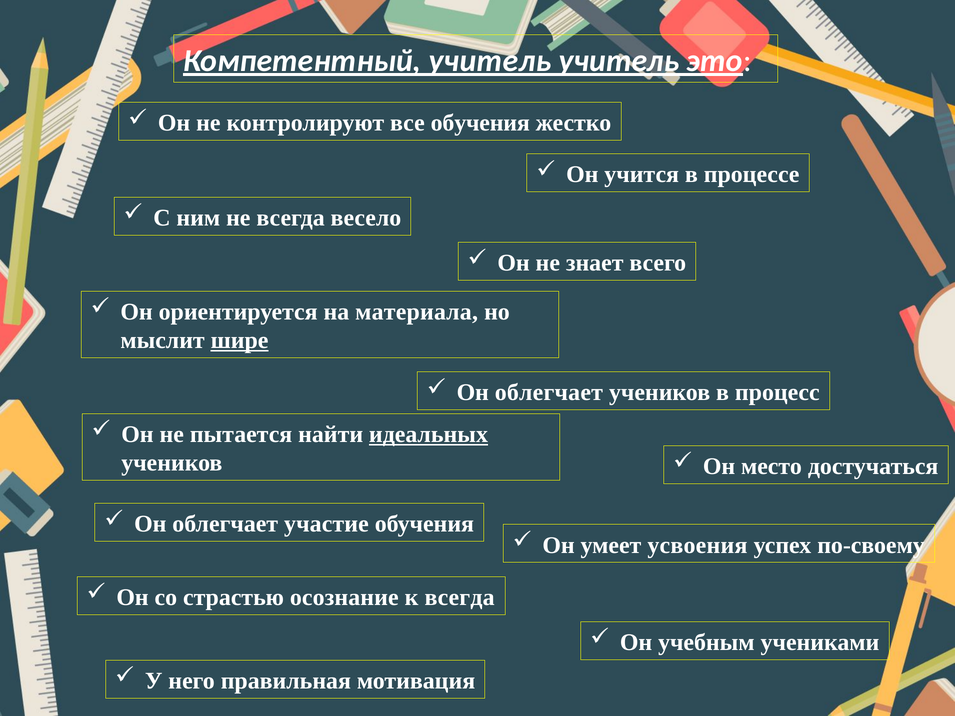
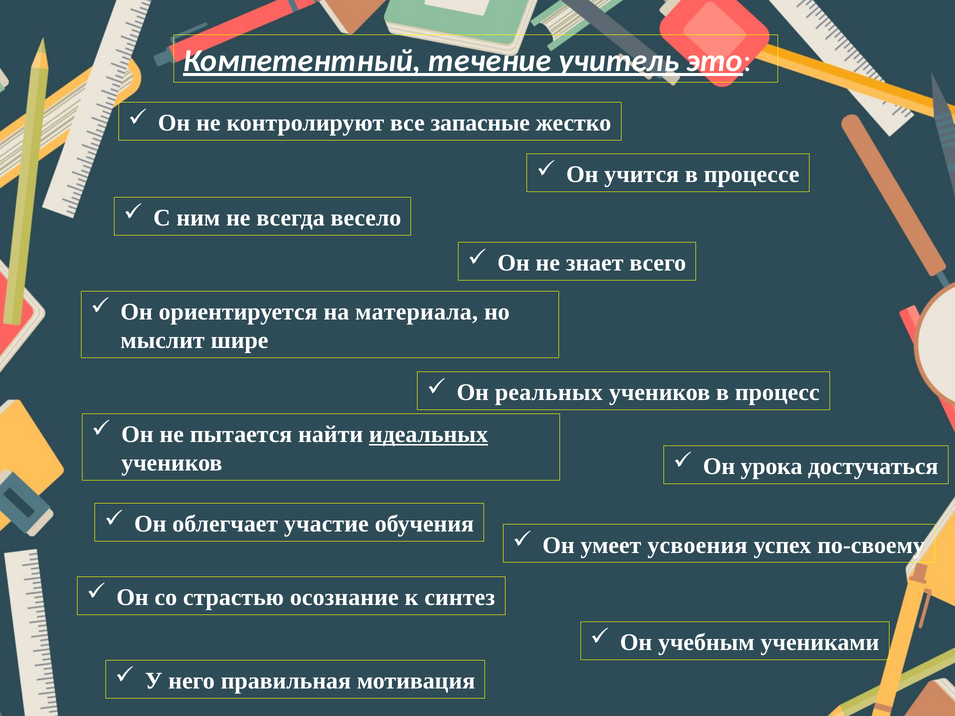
Компетентный учитель: учитель -> течение (490, 61)
все обучения: обучения -> запасные (480, 123)
шире underline: present -> none (240, 341)
облегчает: облегчает -> реальных (549, 393)
место: место -> урока (772, 467)
к всегда: всегда -> синтез (460, 597)
